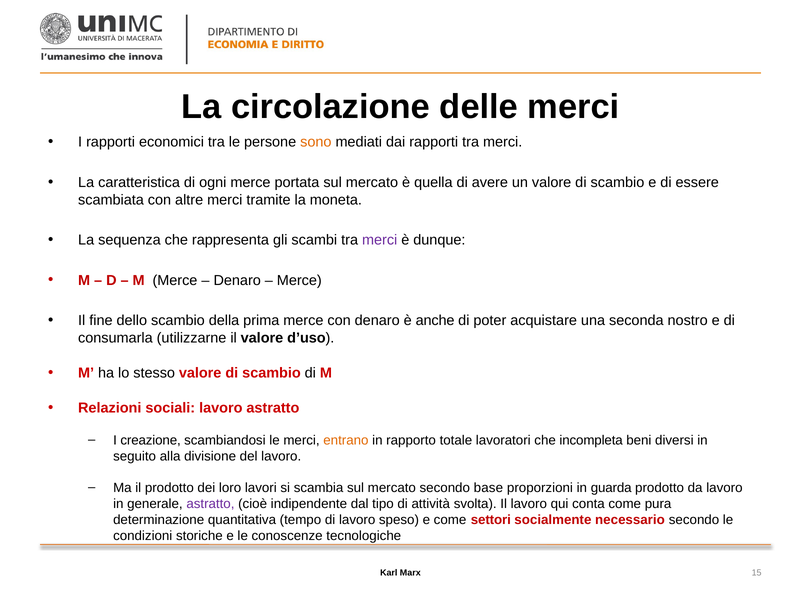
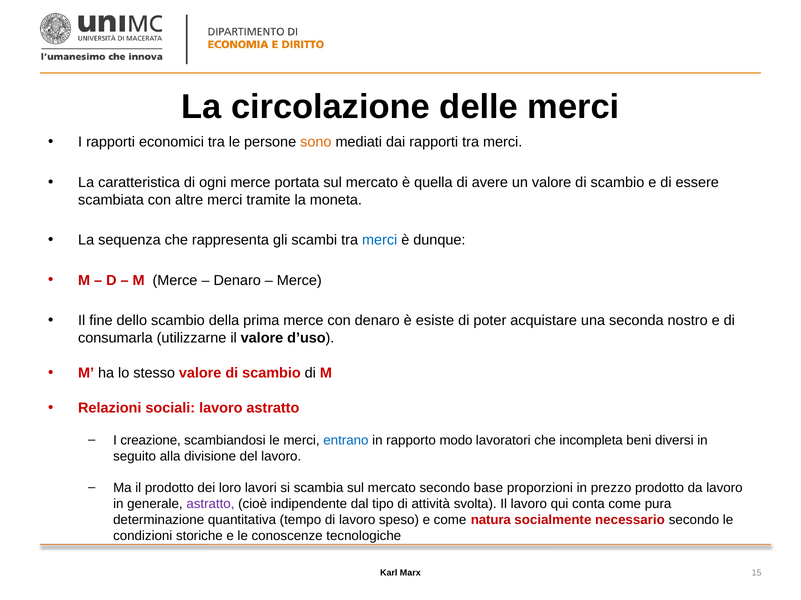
merci colour: purple -> blue (380, 240)
anche: anche -> esiste (435, 321)
entrano colour: orange -> blue (346, 441)
totale: totale -> modo (456, 441)
guarda: guarda -> prezzo (611, 488)
settori: settori -> natura (491, 520)
